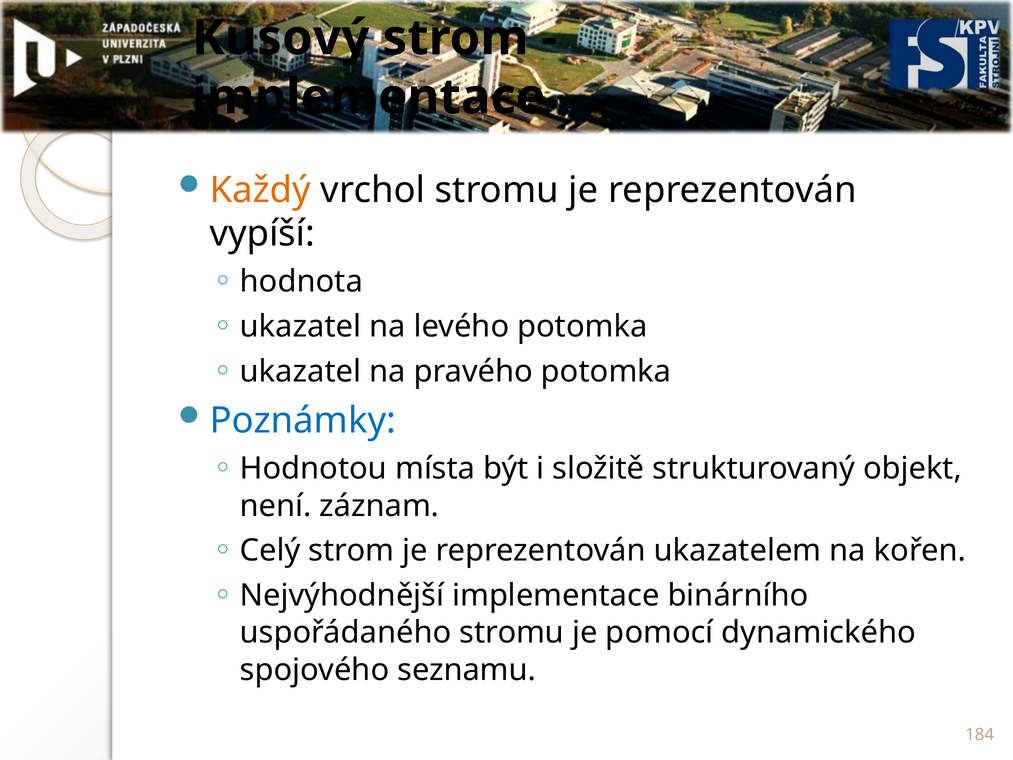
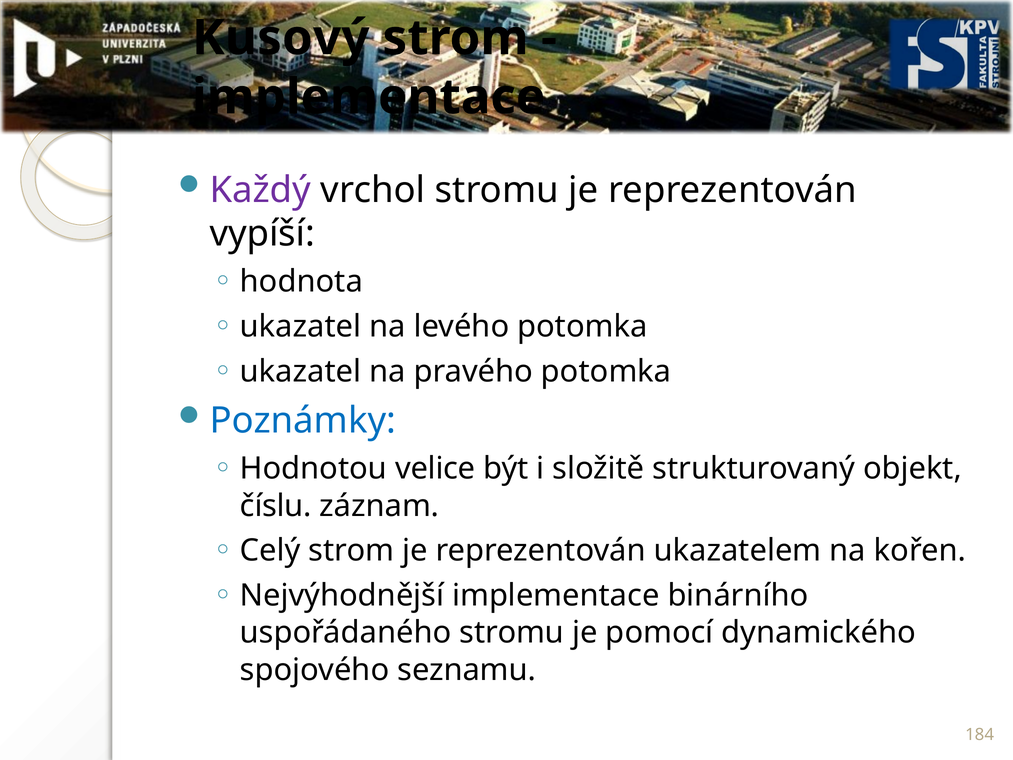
Každý colour: orange -> purple (260, 190)
místa: místa -> velice (435, 469)
není: není -> číslu (276, 506)
